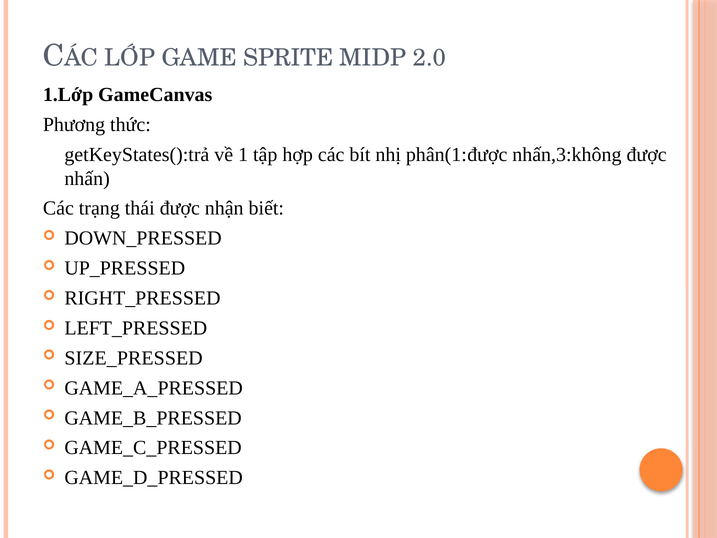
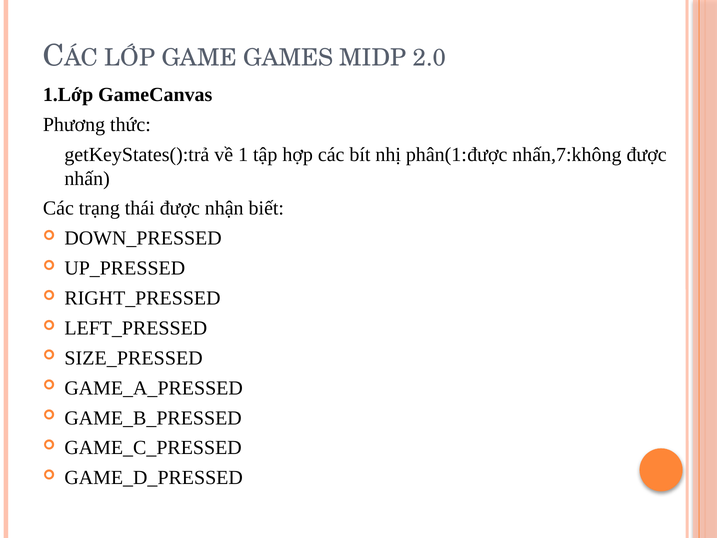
SPRITE: SPRITE -> GAMES (288, 58)
nhấn,3:không: nhấn,3:không -> nhấn,7:không (567, 154)
